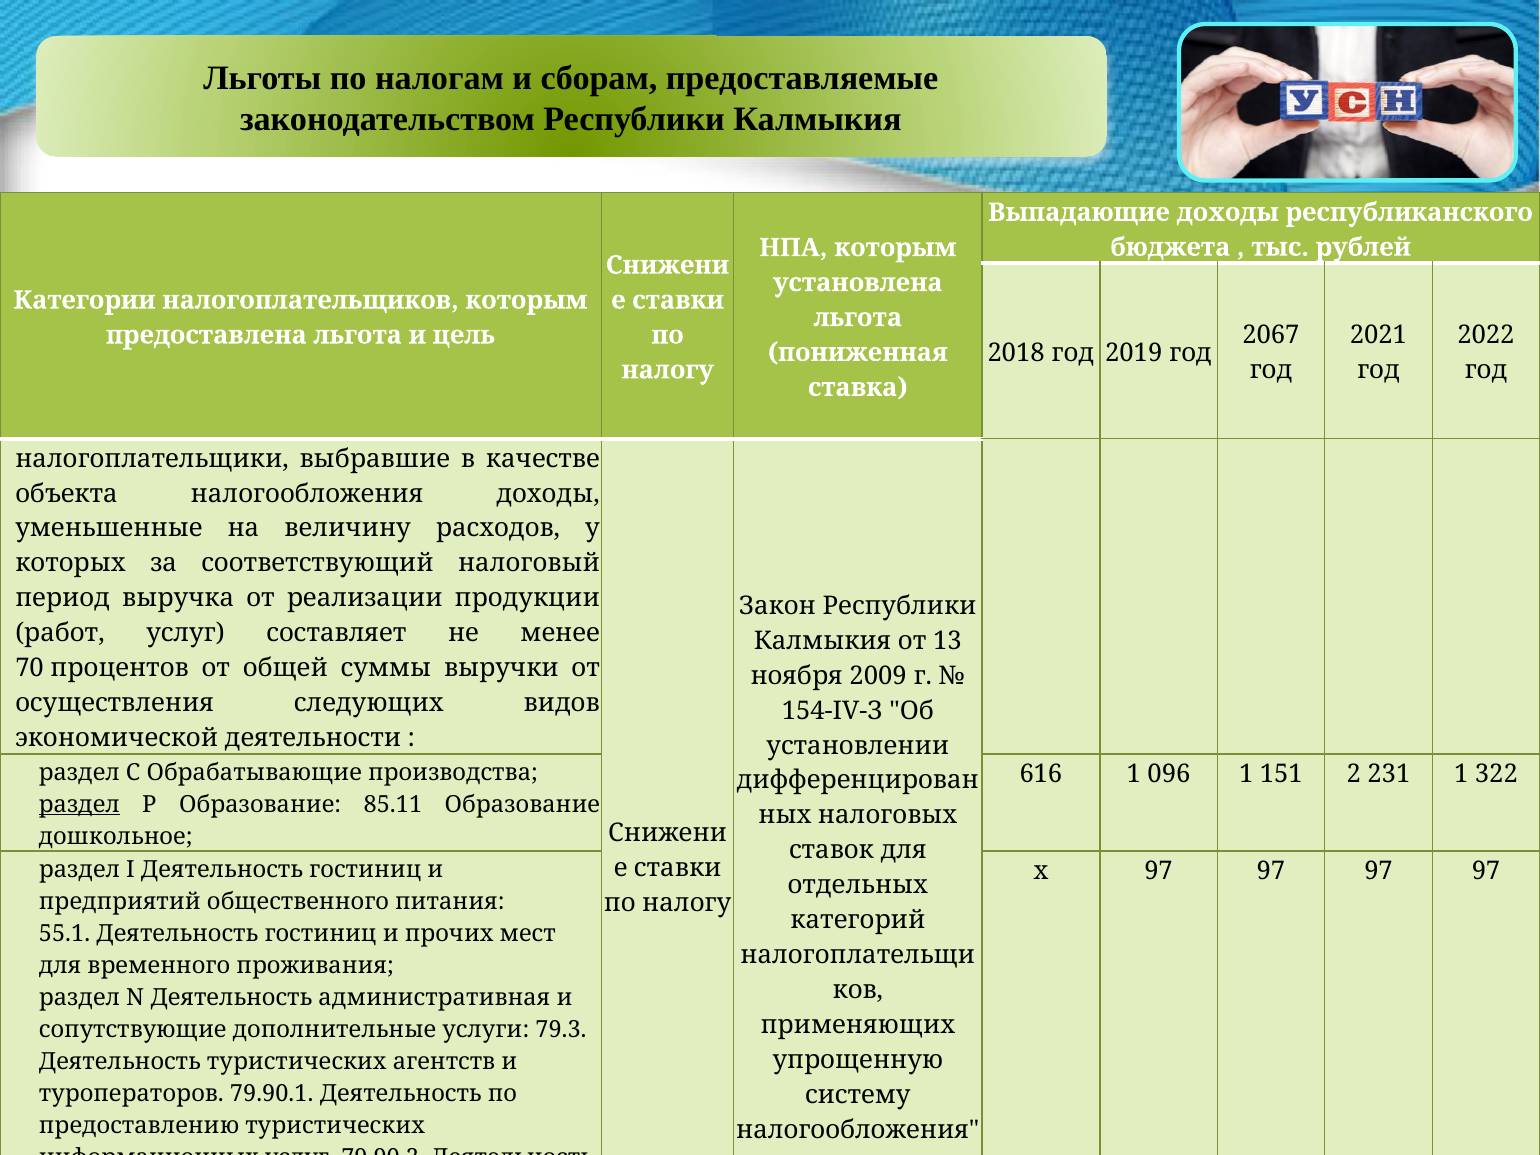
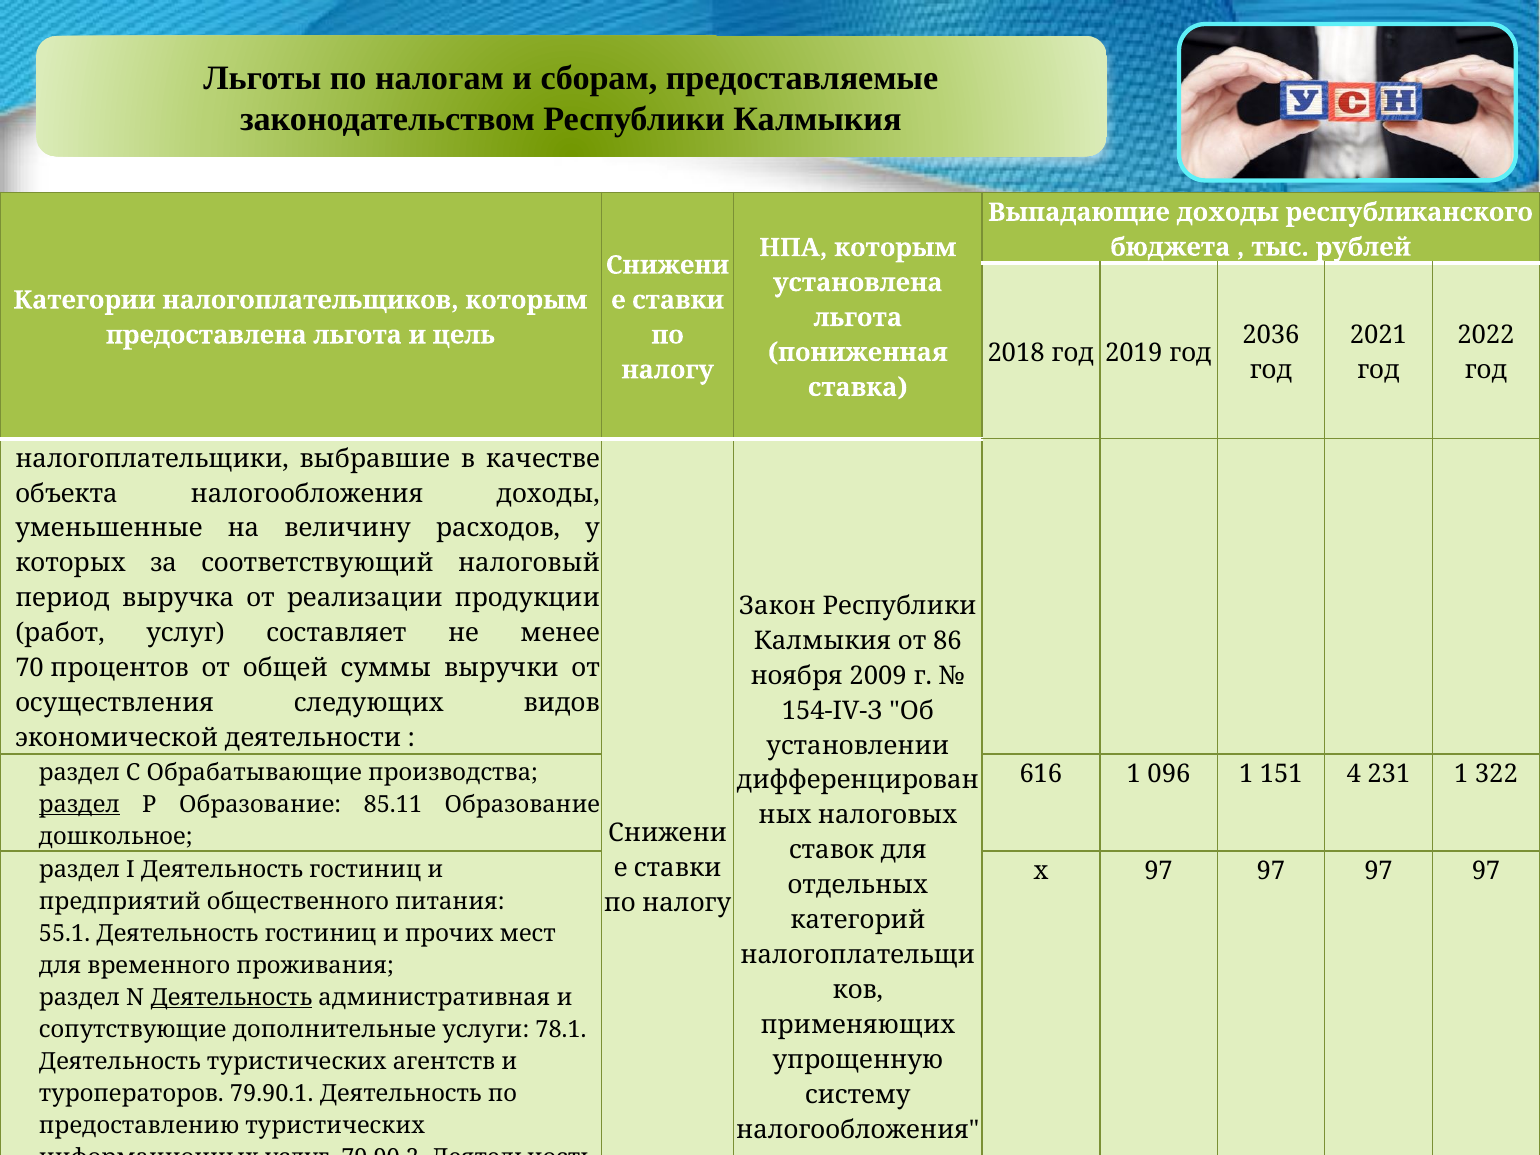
2067: 2067 -> 2036 (1271, 335)
13: 13 -> 86 (947, 641)
2: 2 -> 4 (1354, 774)
Деятельность underline: none -> present (231, 998)
79.3: 79.3 -> 78.1 (561, 1030)
